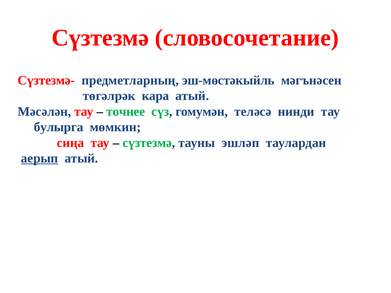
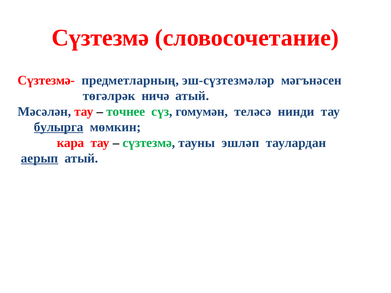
эш-мөстәкыйль: эш-мөстәкыйль -> эш-сүзтезмәләр (228, 80)
кара: кара -> ничә (155, 96)
булырга underline: none -> present (59, 127)
сиңа: сиңа -> кара (71, 143)
